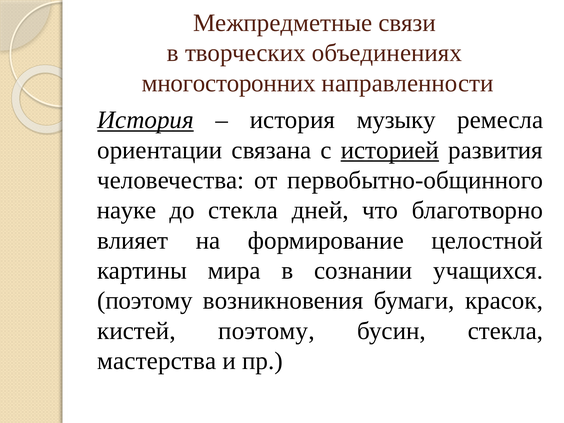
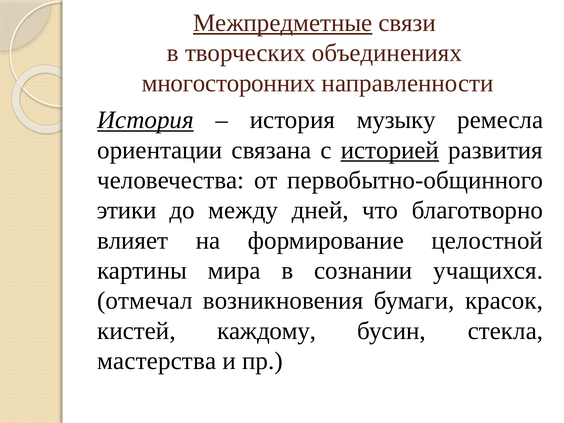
Межпредметные underline: none -> present (283, 23)
науке: науке -> этики (127, 210)
до стекла: стекла -> между (243, 210)
поэтому: поэтому -> отмечал (145, 301)
кистей поэтому: поэтому -> каждому (267, 331)
